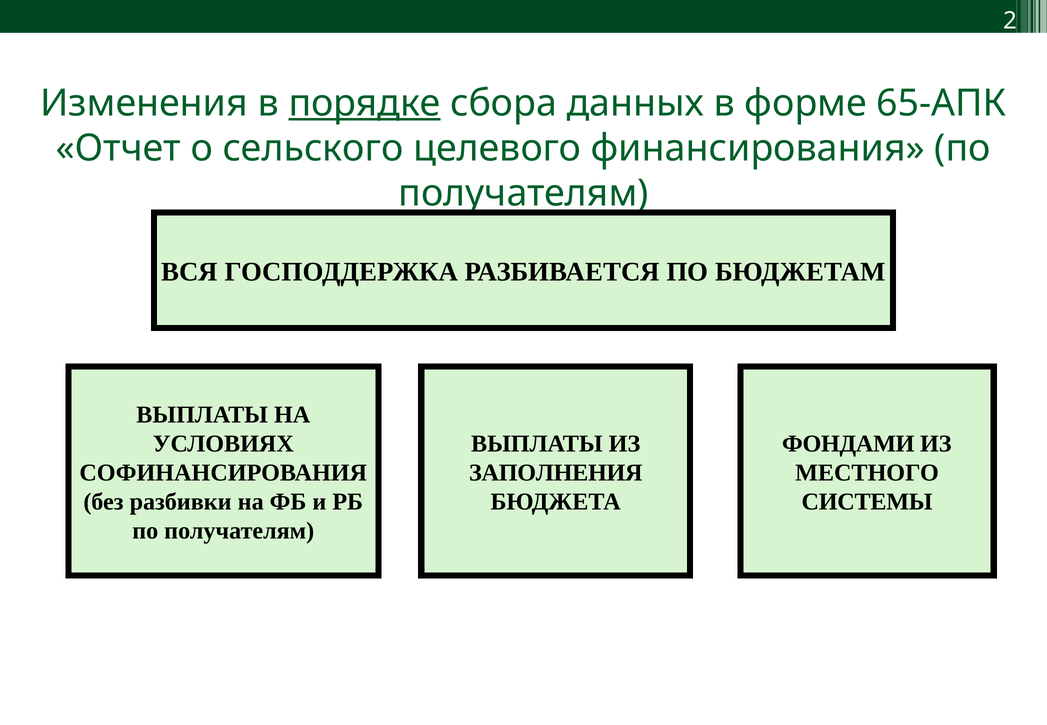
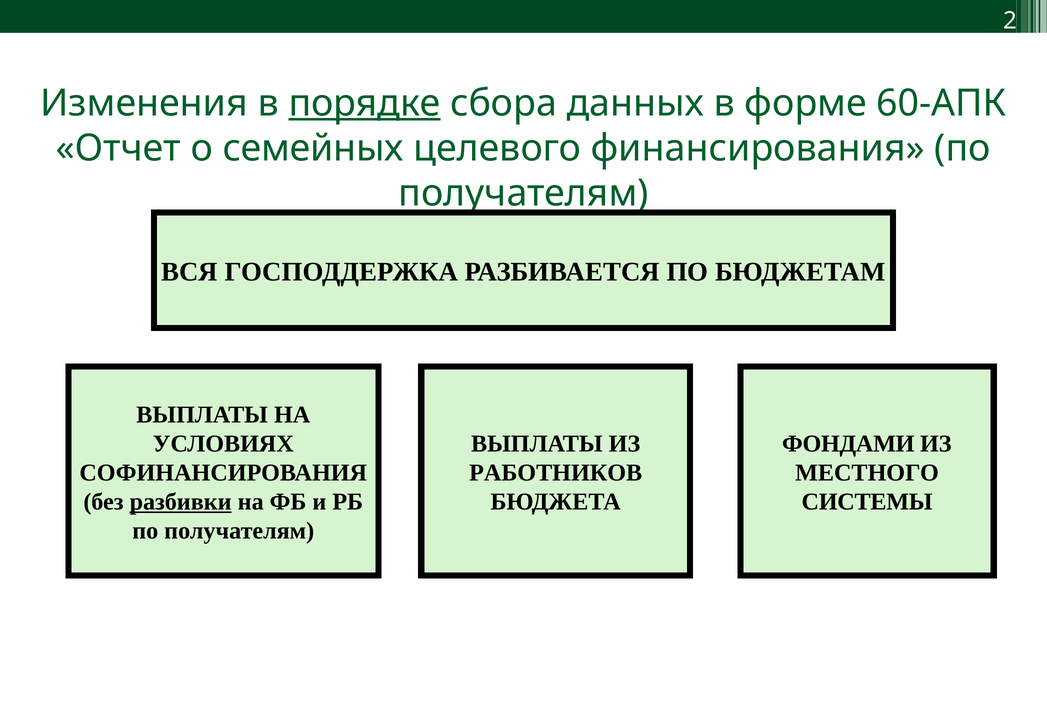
65-АПК: 65-АПК -> 60-АПК (941, 103)
сельского: сельского -> семейных (313, 148)
ЗАПОЛНЕНИЯ: ЗАПОЛНЕНИЯ -> РАБОТНИКОВ (556, 473)
разбивки underline: none -> present (181, 502)
